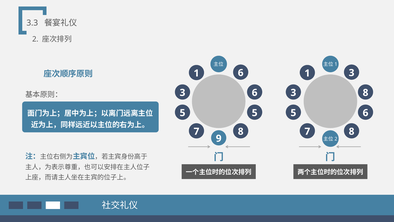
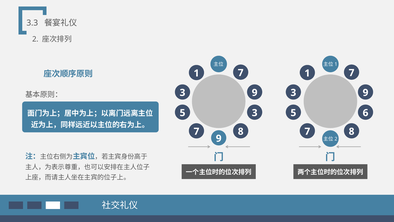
6: 6 -> 7 (241, 73)
3: 3 -> 7 (352, 73)
6: 6 -> 9 (255, 93)
8: 8 -> 9 (366, 93)
5 5: 5 -> 3 (255, 113)
